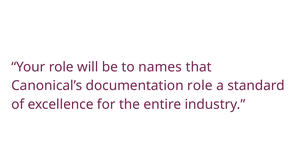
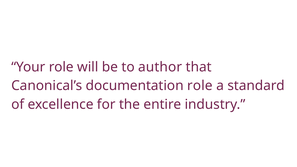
names: names -> author (160, 67)
